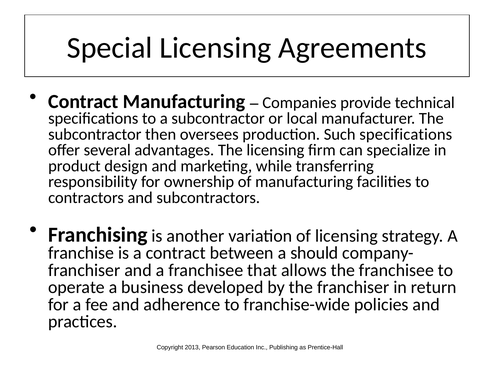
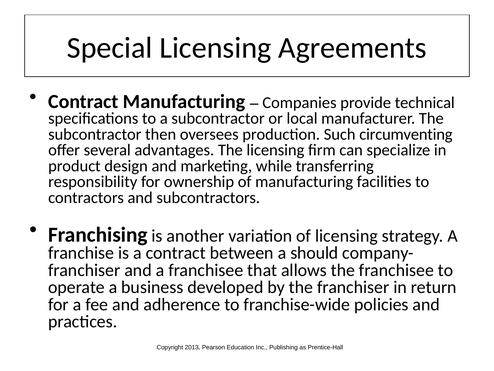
Such specifications: specifications -> circumventing (406, 134)
